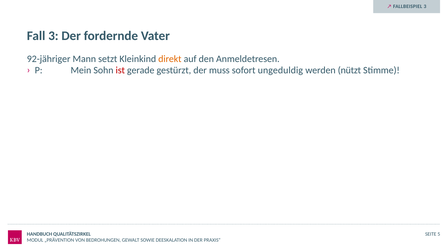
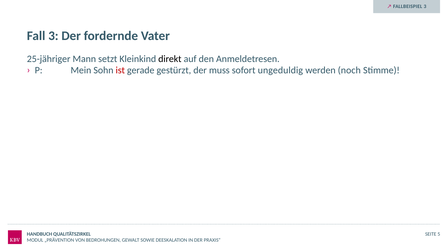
92-jähriger: 92-jähriger -> 25-jähriger (49, 59)
direkt colour: orange -> black (170, 59)
nützt: nützt -> noch (349, 70)
